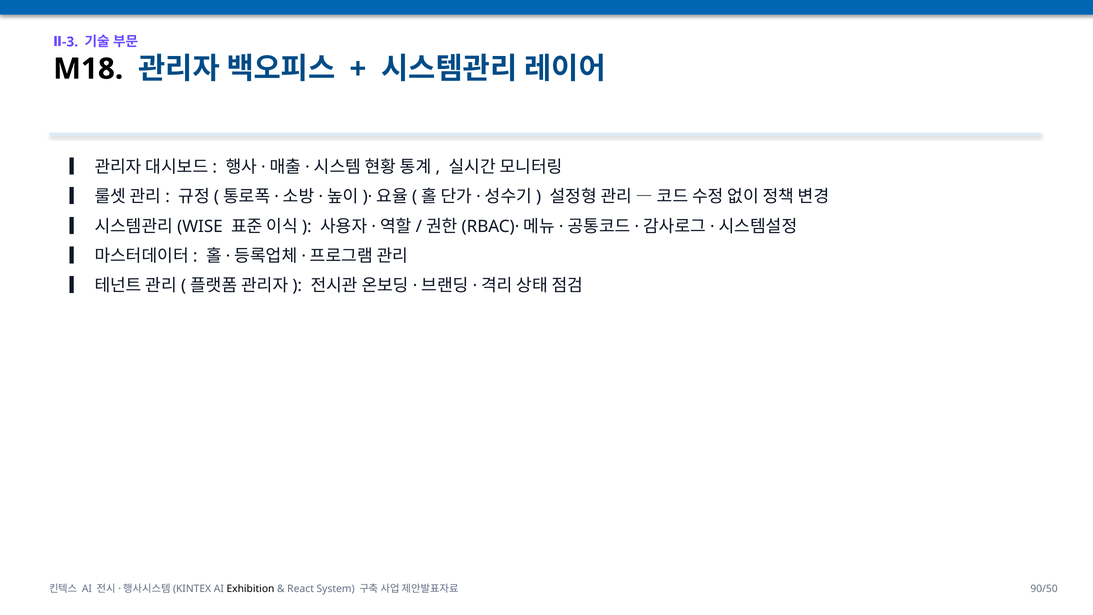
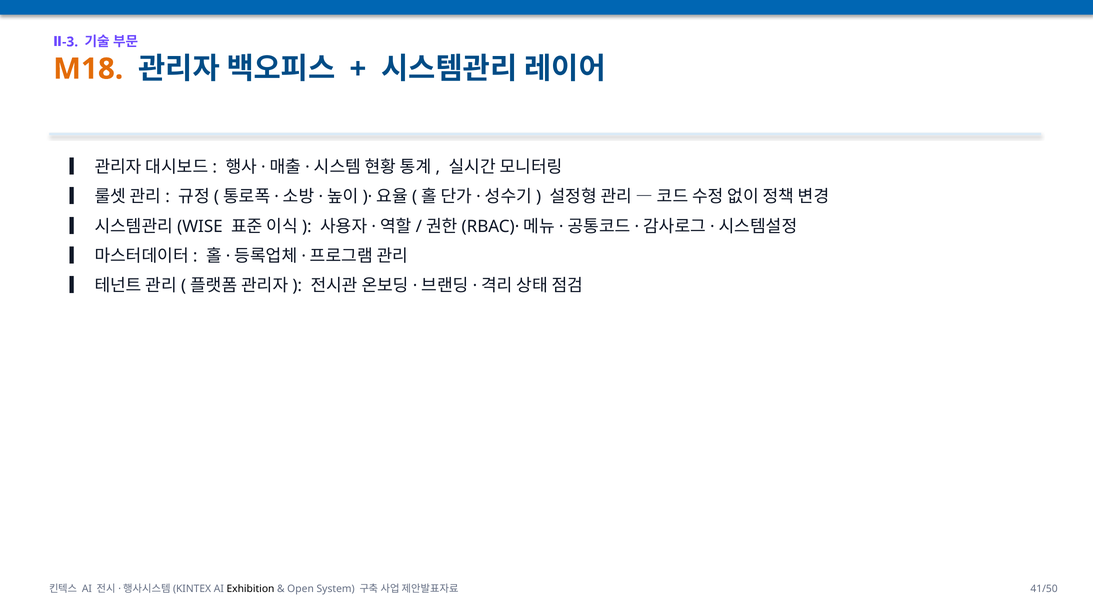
M18 colour: black -> orange (88, 69)
React: React -> Open (301, 589)
90/50: 90/50 -> 41/50 (1044, 589)
